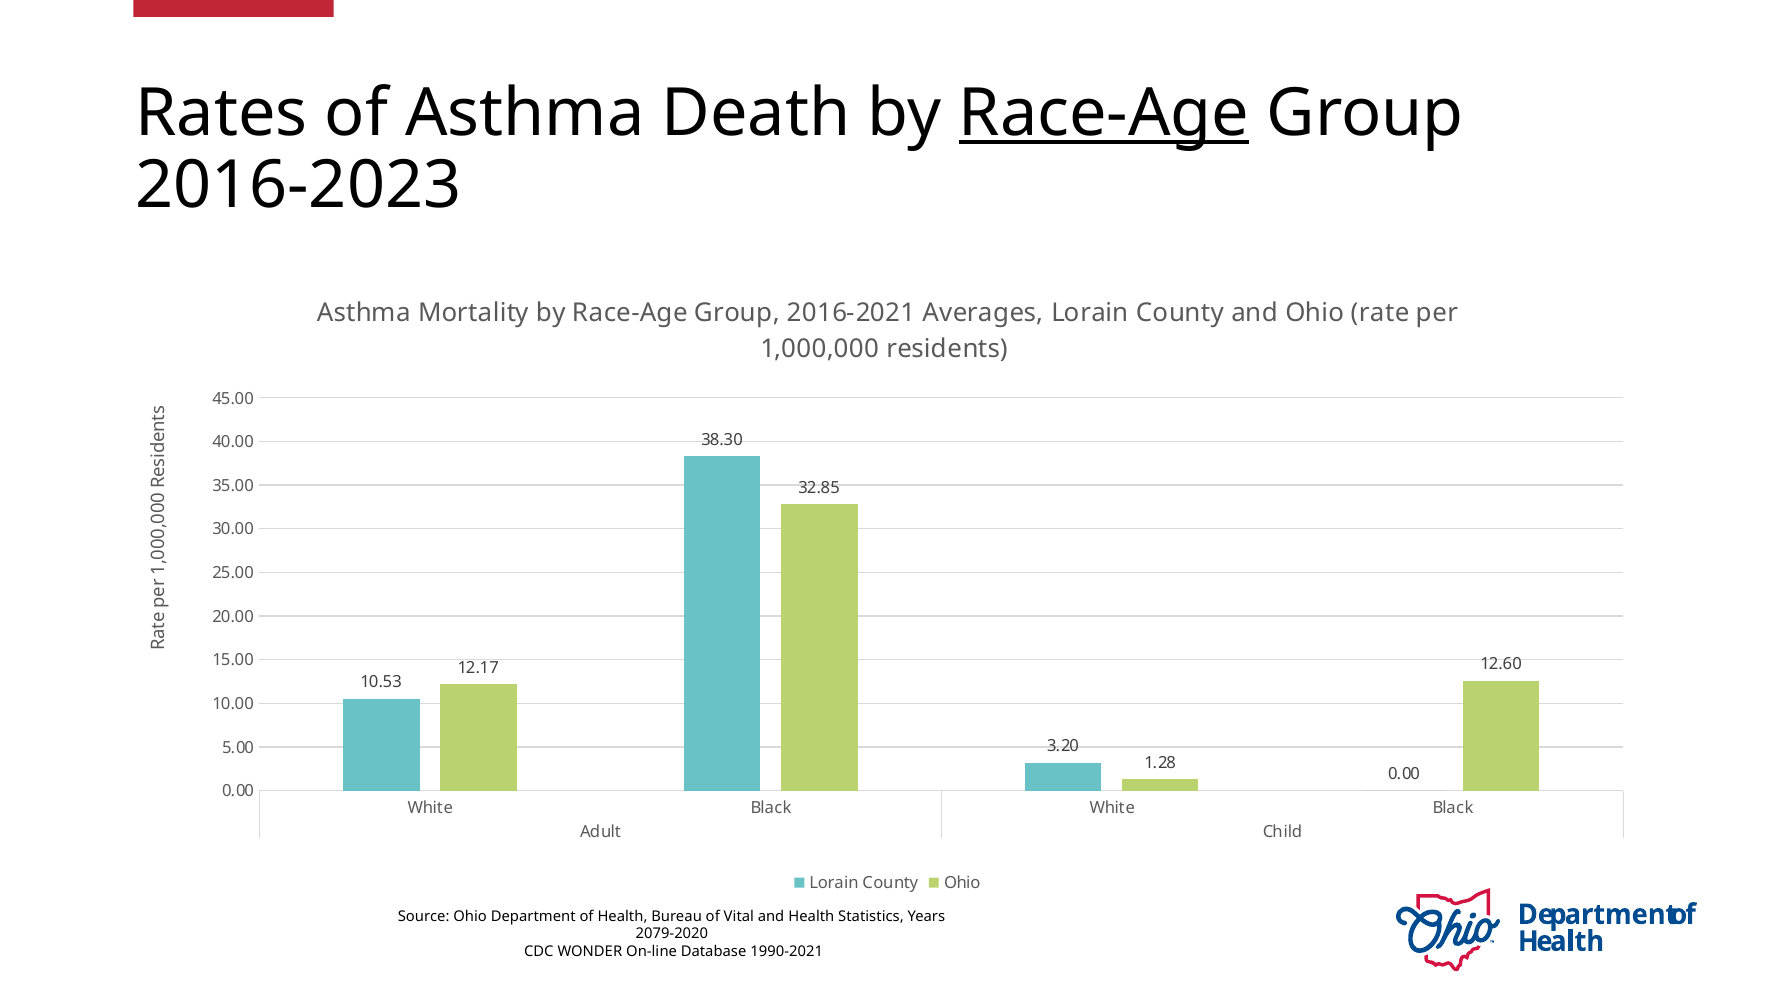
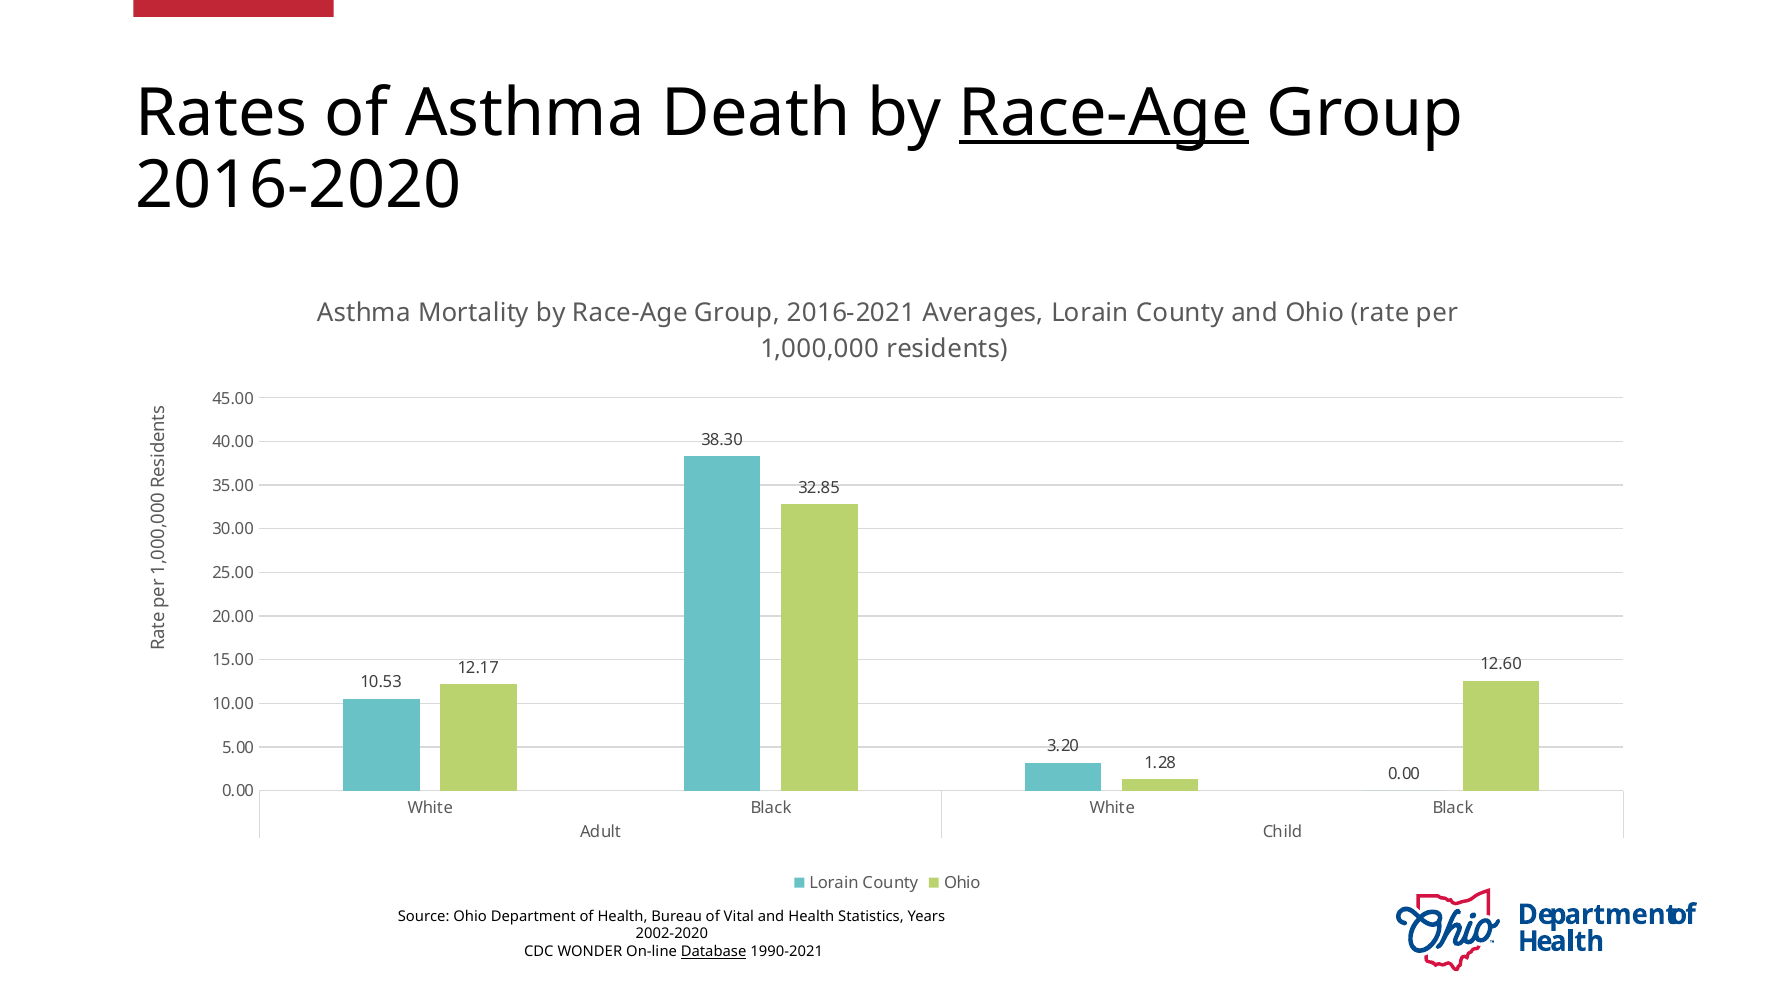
2016-2023: 2016-2023 -> 2016-2020 (298, 185)
2079-2020: 2079-2020 -> 2002-2020 (672, 934)
Database underline: none -> present (714, 952)
